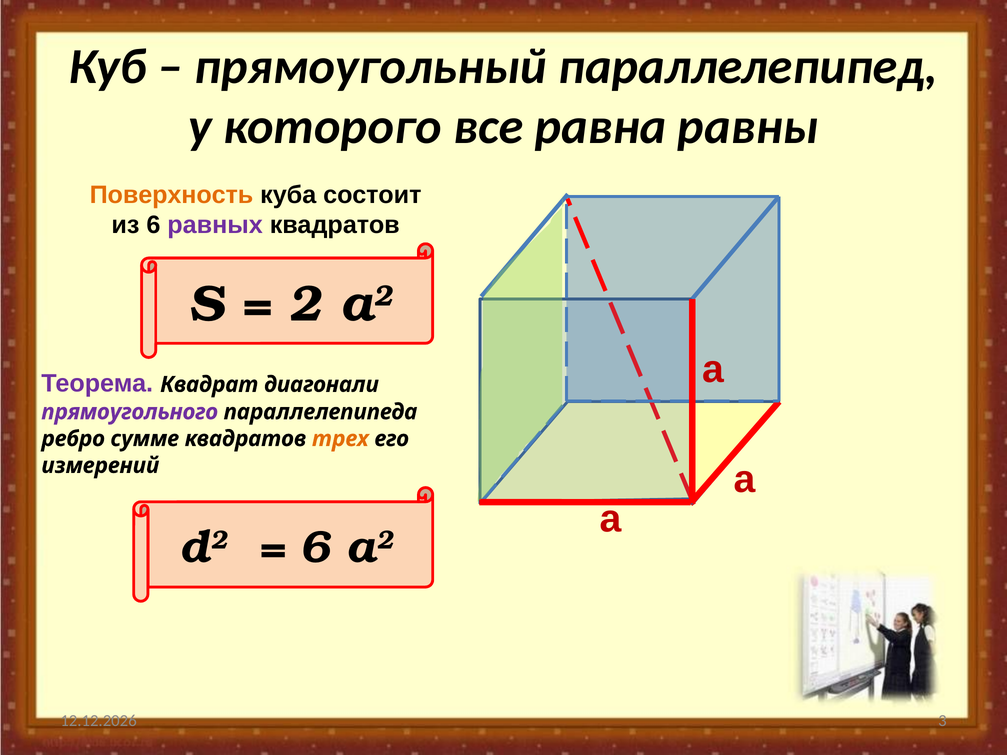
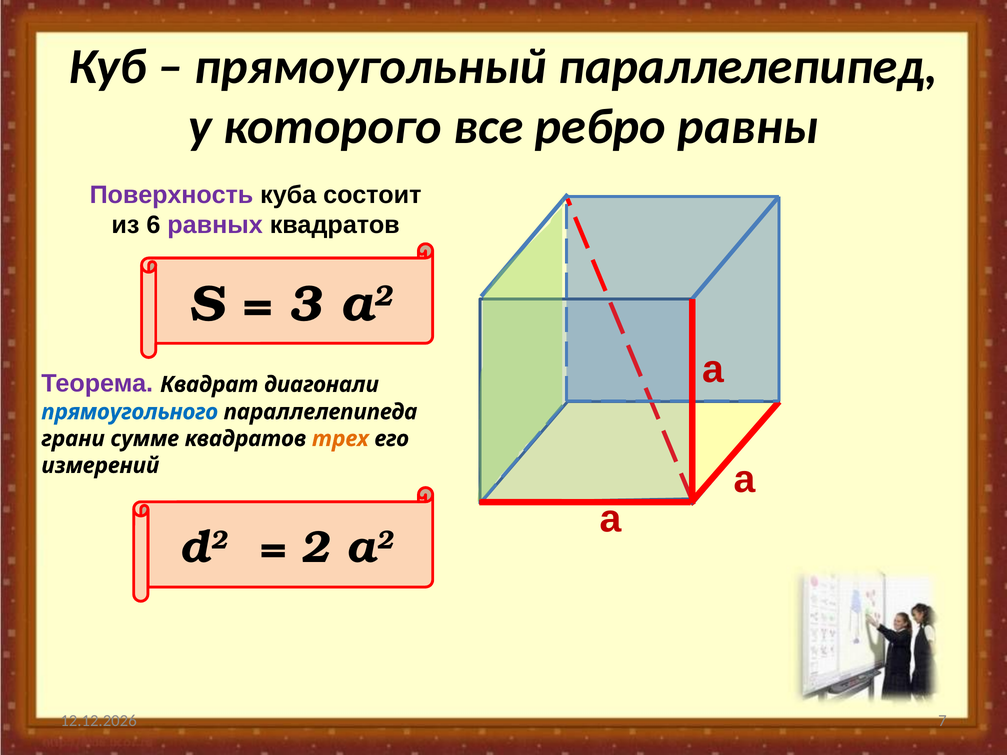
равна: равна -> ребро (600, 127)
Поверхность colour: orange -> purple (171, 195)
2: 2 -> 3 (305, 304)
прямоугольного colour: purple -> blue (130, 412)
ребро: ребро -> грани (73, 439)
6: 6 -> 2 (315, 548)
3: 3 -> 7 (942, 721)
